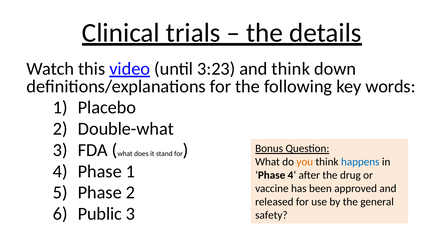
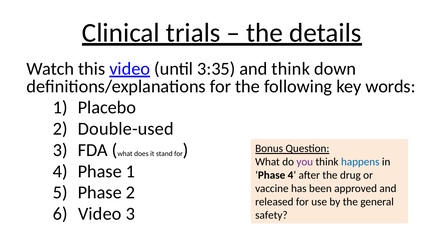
3:23: 3:23 -> 3:35 (216, 69)
Double-what: Double-what -> Double-used (126, 129)
you colour: orange -> purple (305, 162)
Public: Public -> Video (100, 214)
